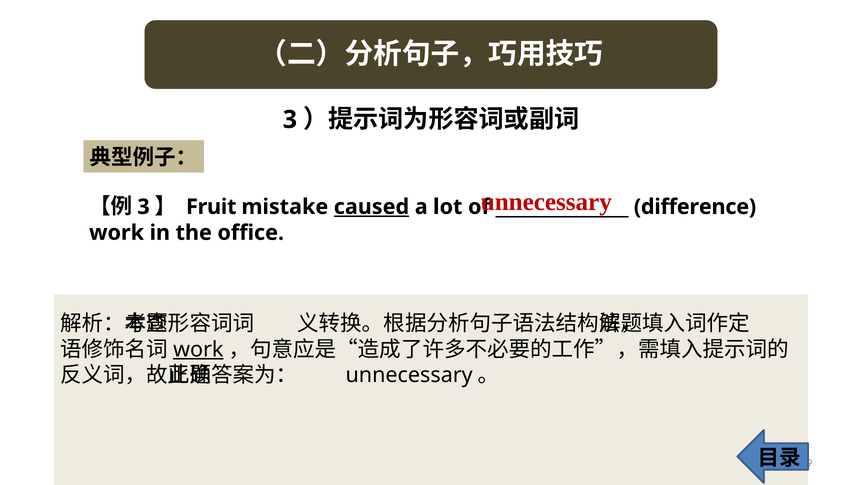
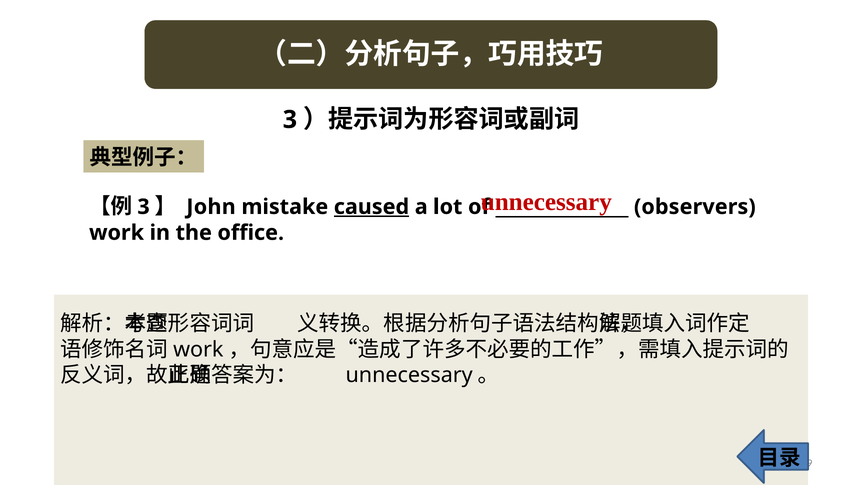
Fruit: Fruit -> John (211, 207)
difference: difference -> observers (695, 207)
work underline: present -> none (198, 349)
